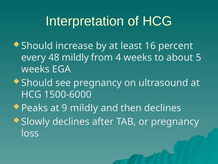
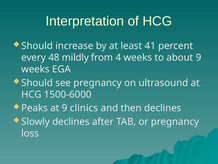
16: 16 -> 41 (150, 46)
about 5: 5 -> 9 (198, 57)
9 mildly: mildly -> clinics (84, 108)
